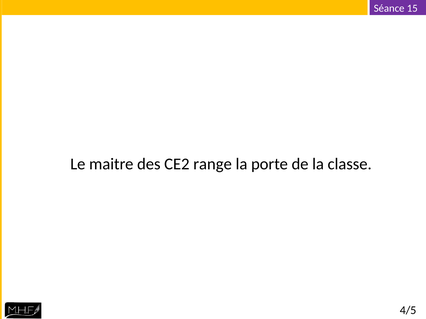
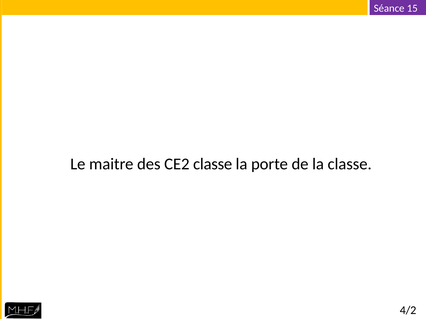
CE2 range: range -> classe (213, 164)
4/5: 4/5 -> 4/2 (408, 311)
